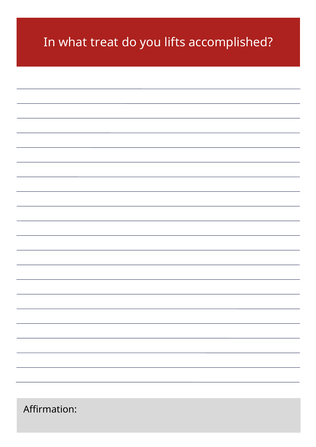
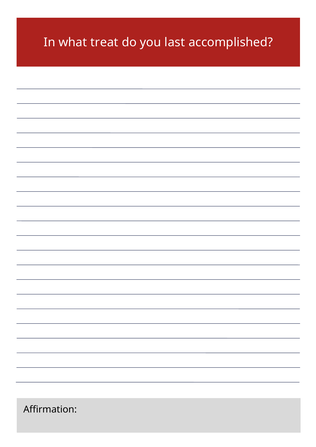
lifts: lifts -> last (175, 42)
